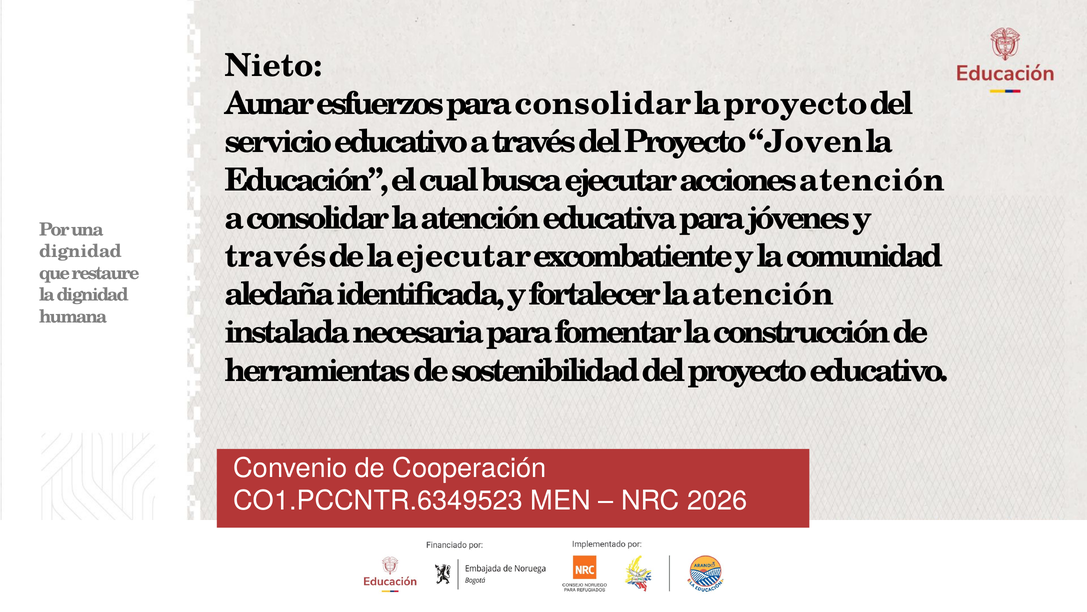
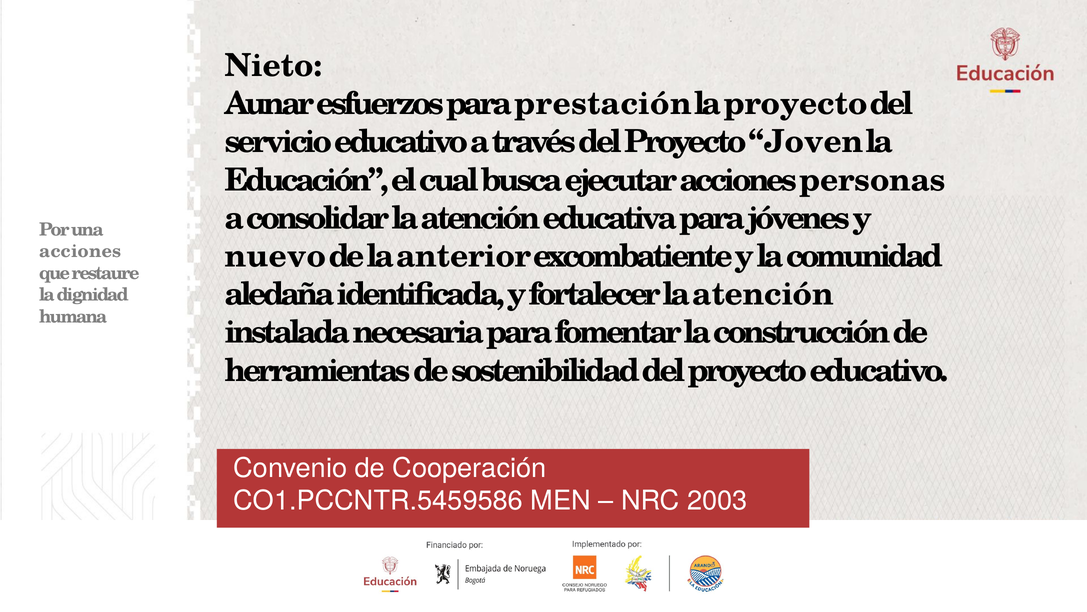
para consolidar: consolidar -> prestación (603, 104)
acciones atención: atención -> personas (872, 180)
dignidad: dignidad -> acciones (80, 251)
través: través -> nuevo (276, 256)
la ejecutar: ejecutar -> anterior (464, 256)
CO1.PCCNTR.6349523: CO1.PCCNTR.6349523 -> CO1.PCCNTR.5459586 (378, 501)
2026: 2026 -> 2003 (717, 501)
